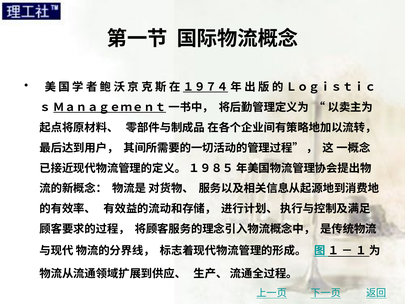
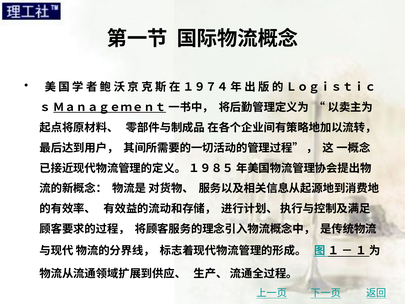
１９７４ underline: present -> none (206, 87)
